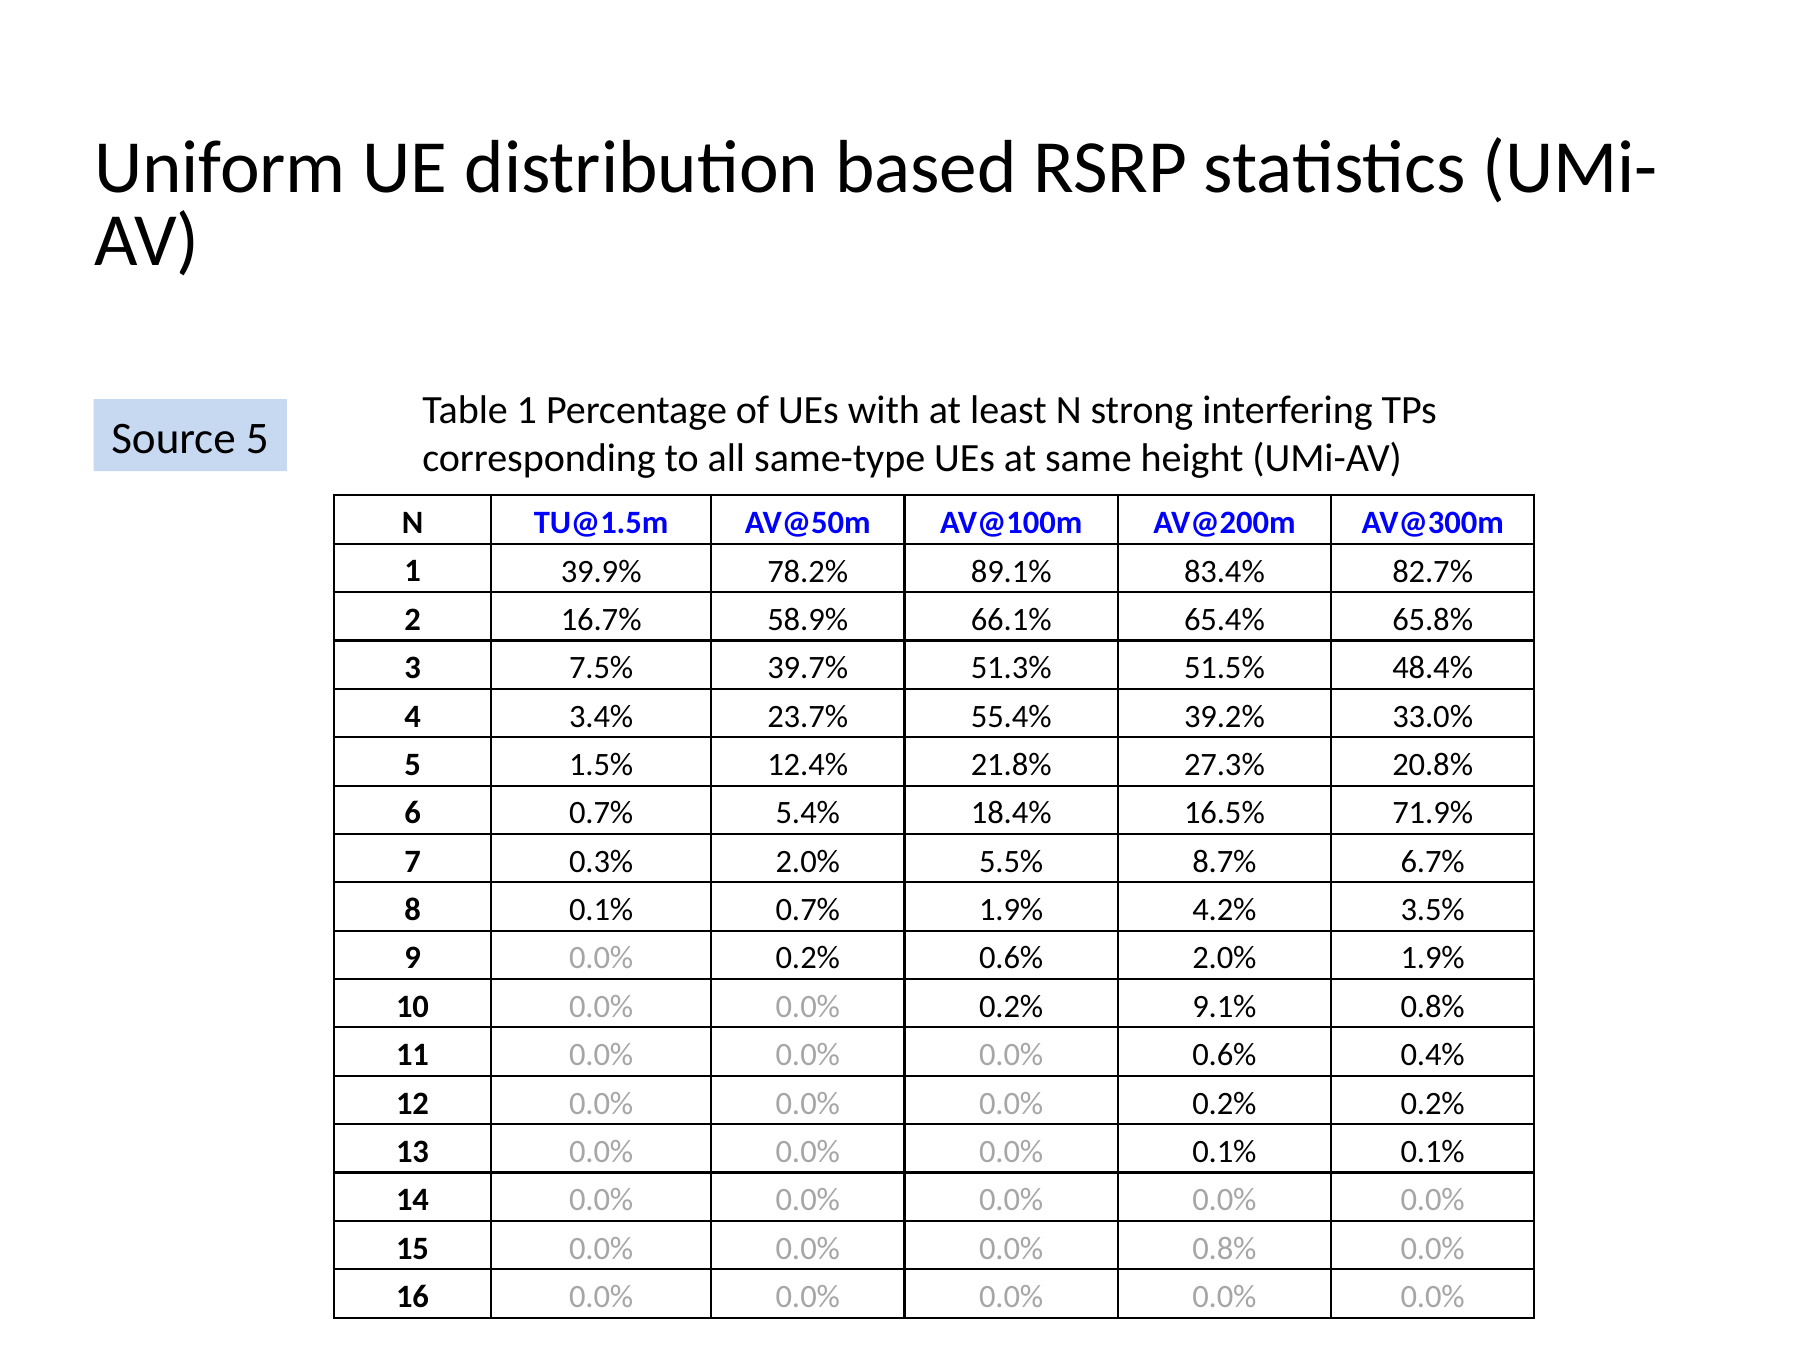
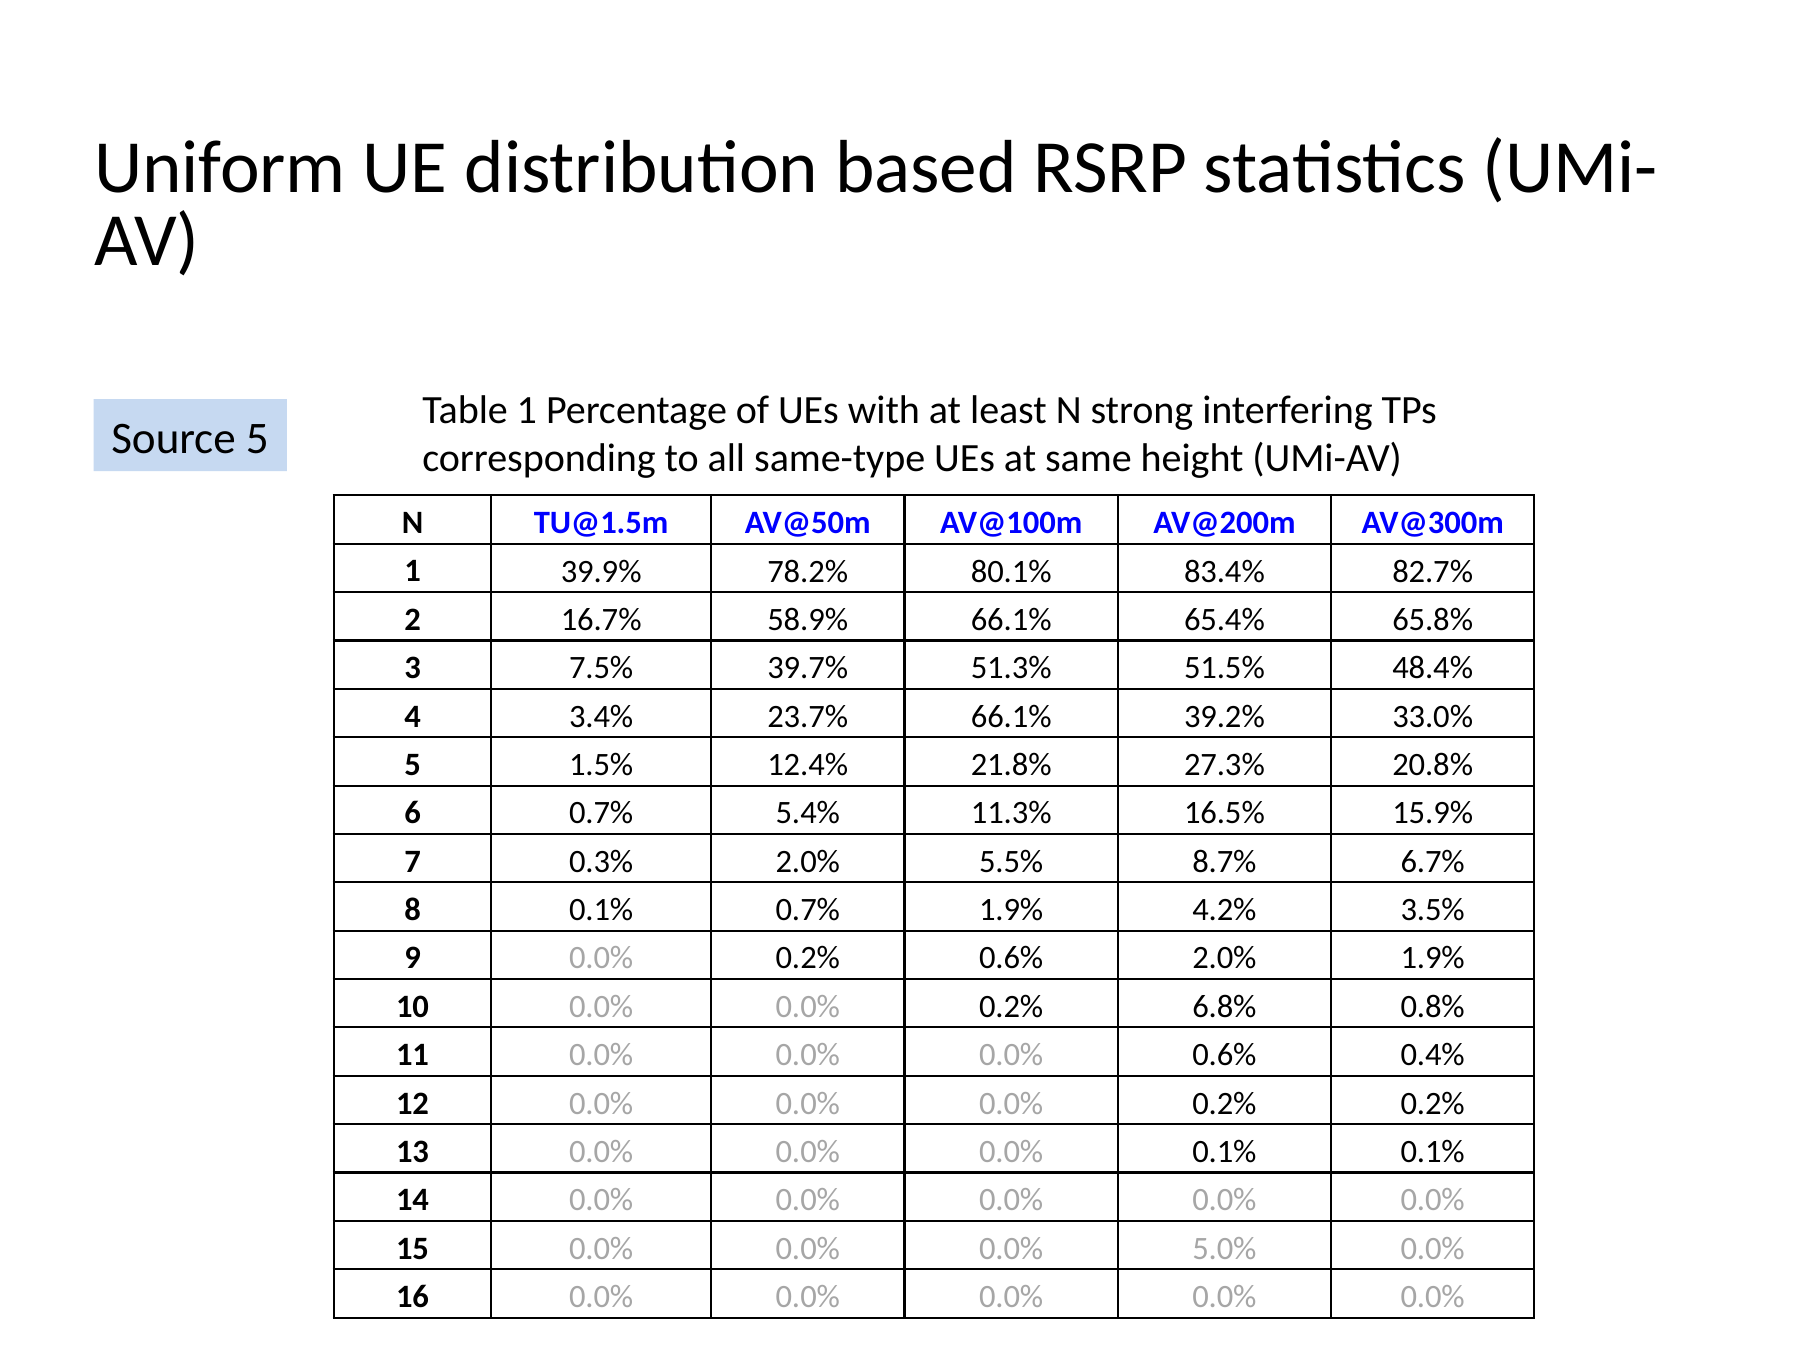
89.1%: 89.1% -> 80.1% (1011, 571)
23.7% 55.4%: 55.4% -> 66.1% (1011, 716)
18.4%: 18.4% -> 11.3% (1011, 813)
71.9%: 71.9% -> 15.9% (1433, 813)
9.1%: 9.1% -> 6.8% (1224, 1007)
0.0% 0.8%: 0.8% -> 5.0% (1224, 1248)
